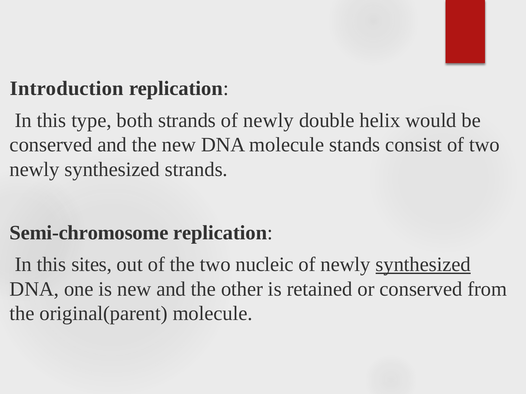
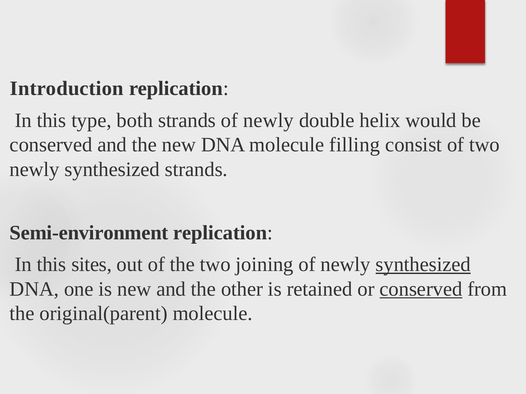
stands: stands -> filling (355, 145)
Semi-chromosome: Semi-chromosome -> Semi-environment (89, 233)
nucleic: nucleic -> joining (265, 265)
conserved underline: none -> present (421, 289)
